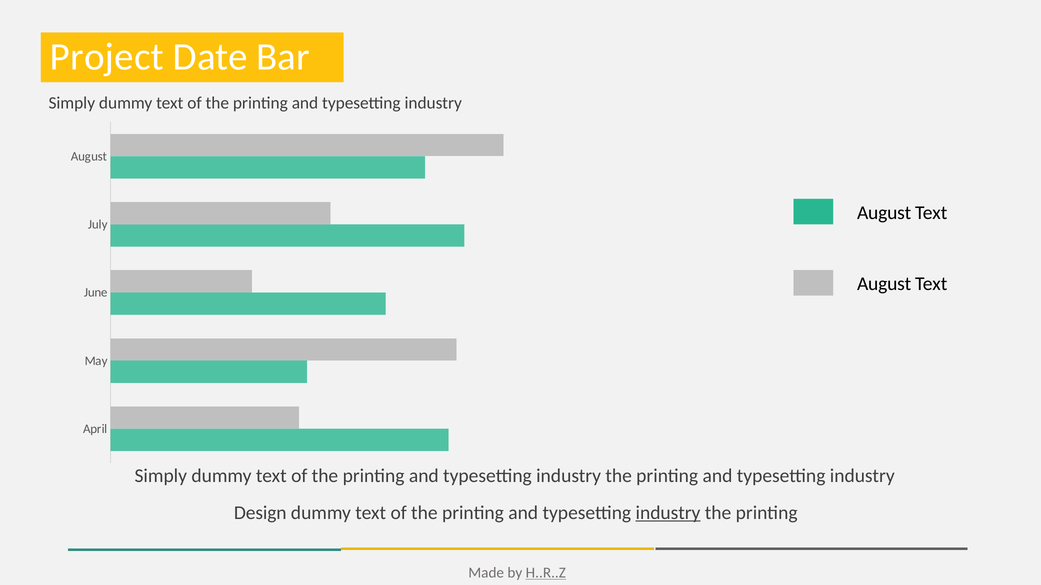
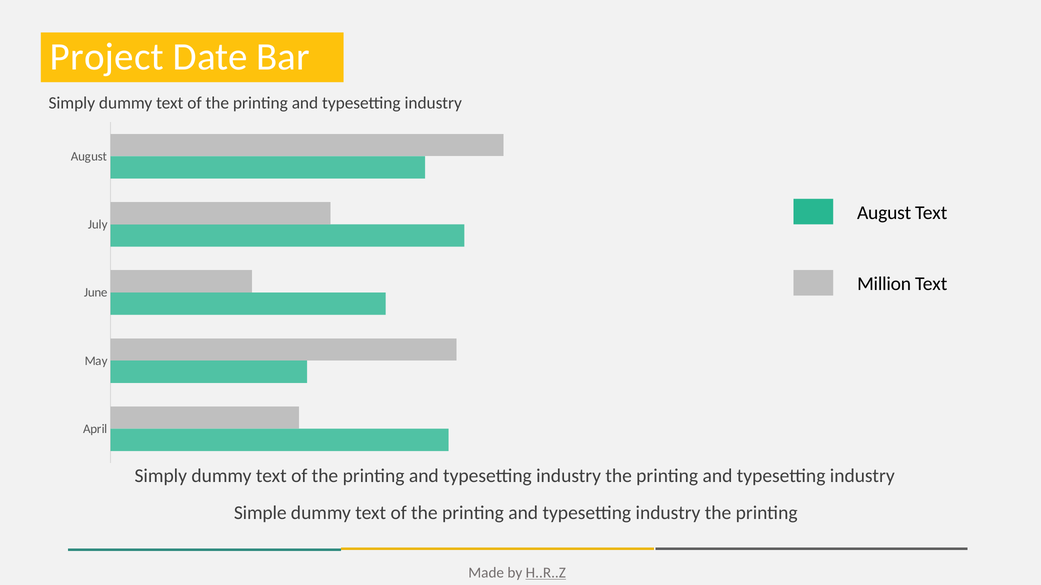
August: August -> Million (884, 284)
Design: Design -> Simple (260, 513)
industry underline: present -> none (668, 513)
